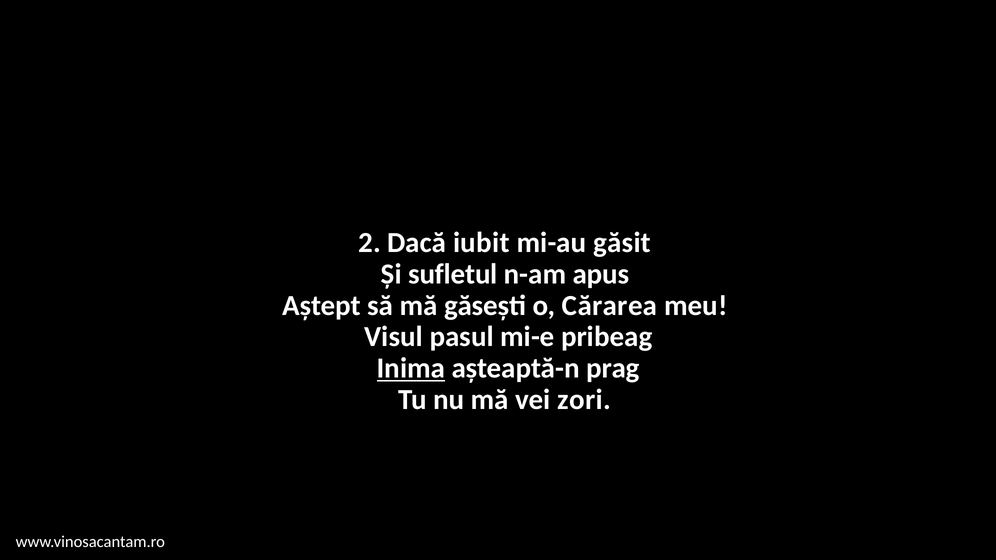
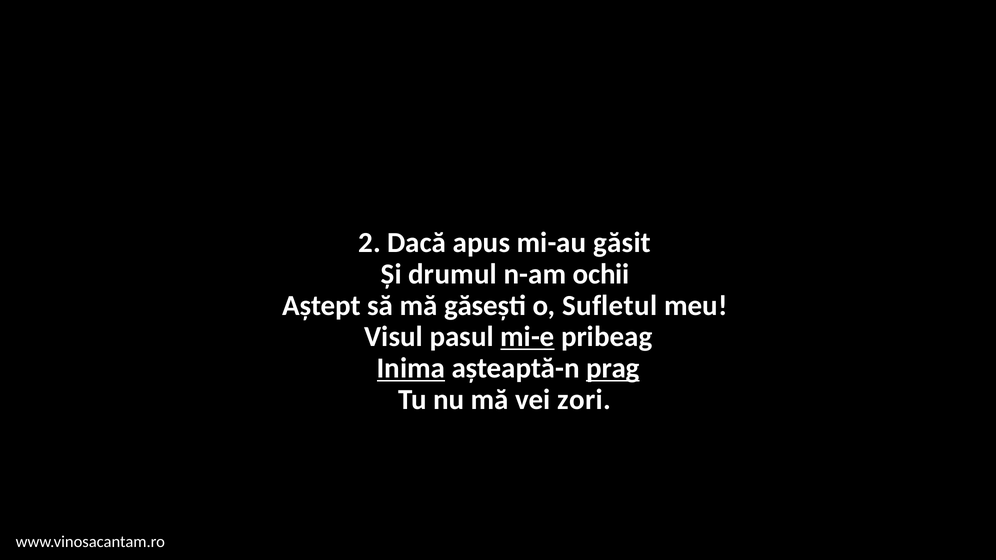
iubit: iubit -> apus (481, 243)
sufletul: sufletul -> drumul (453, 274)
apus: apus -> ochii (601, 274)
Cărarea: Cărarea -> Sufletul (610, 306)
mi-e underline: none -> present (527, 337)
prag underline: none -> present (613, 368)
